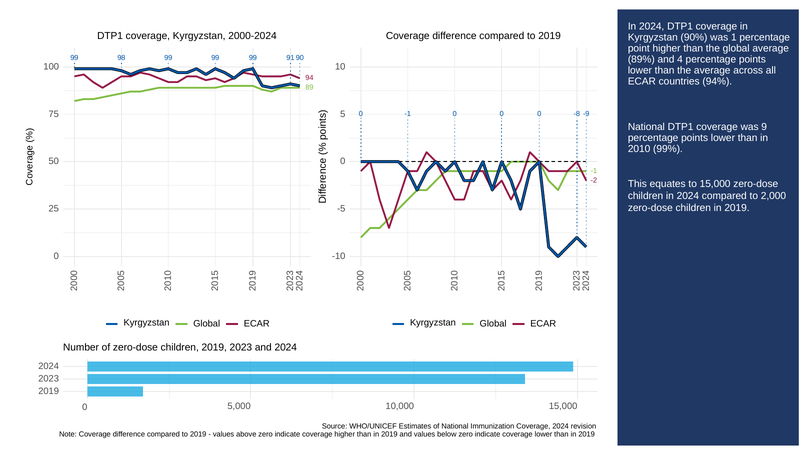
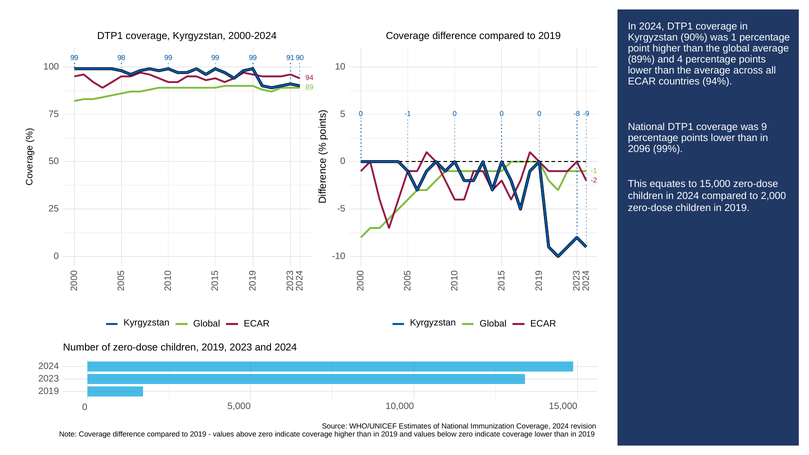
2010: 2010 -> 2096 (639, 149)
